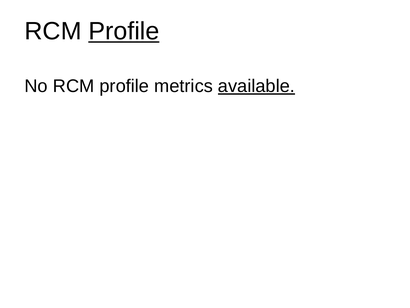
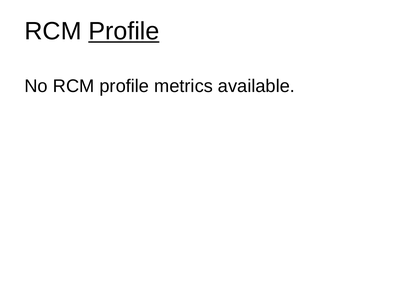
available underline: present -> none (256, 86)
